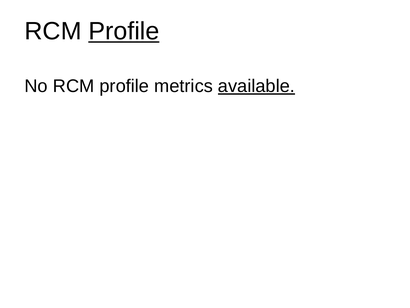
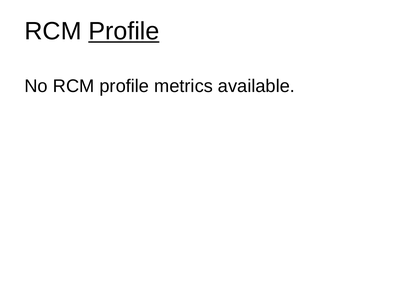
available underline: present -> none (256, 86)
